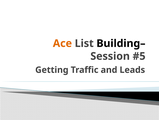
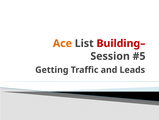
Building– colour: black -> red (121, 43)
